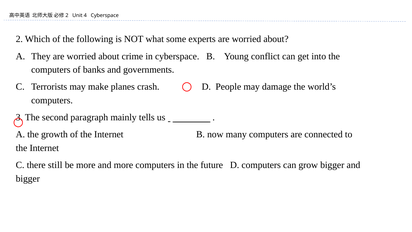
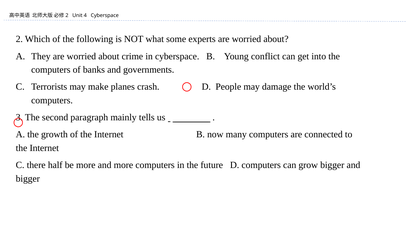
still: still -> half (55, 165)
